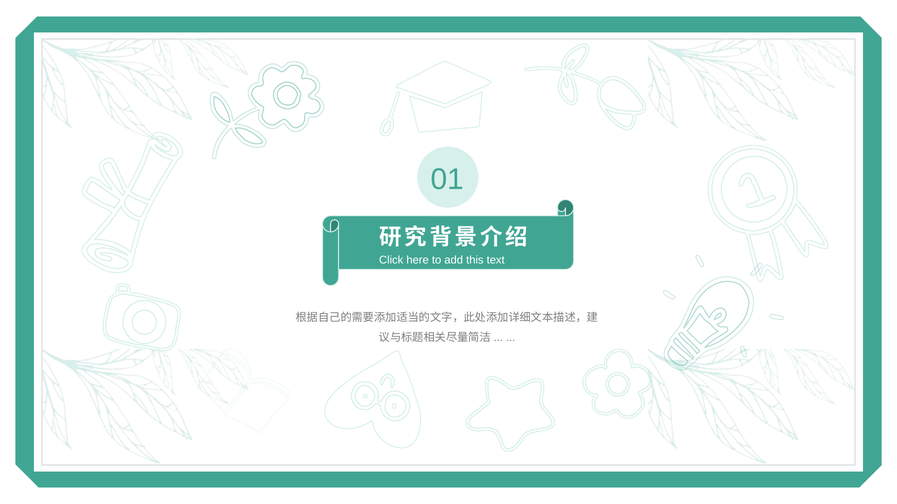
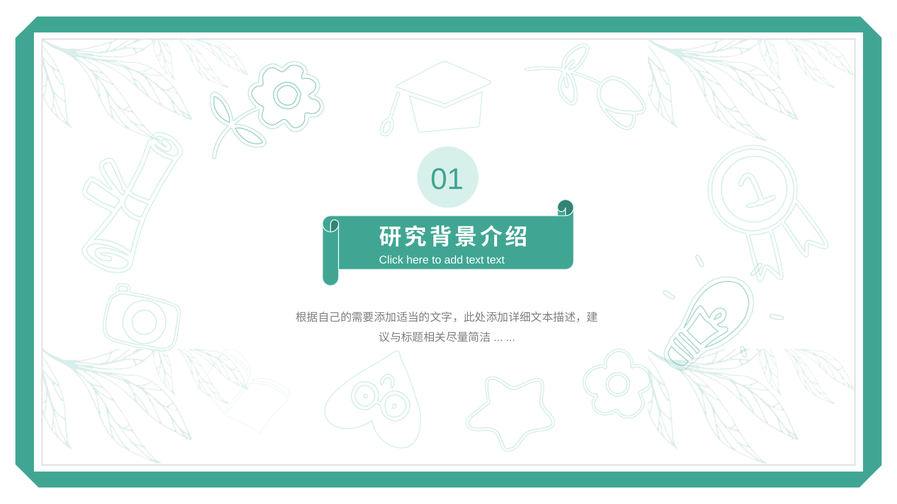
add this: this -> text (475, 260)
